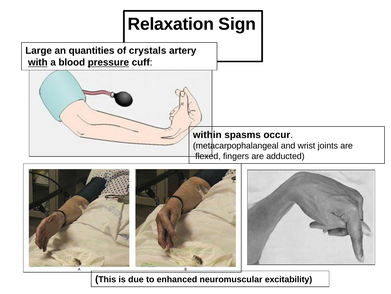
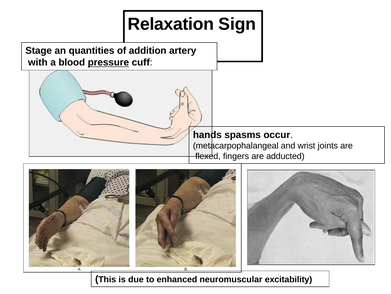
Large: Large -> Stage (39, 51)
crystals: crystals -> addition (148, 51)
with underline: present -> none (38, 62)
within: within -> hands (207, 135)
